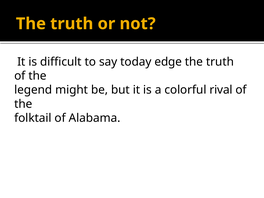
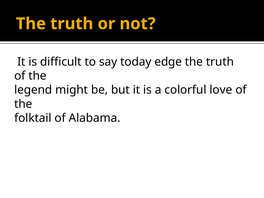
rival: rival -> love (221, 90)
